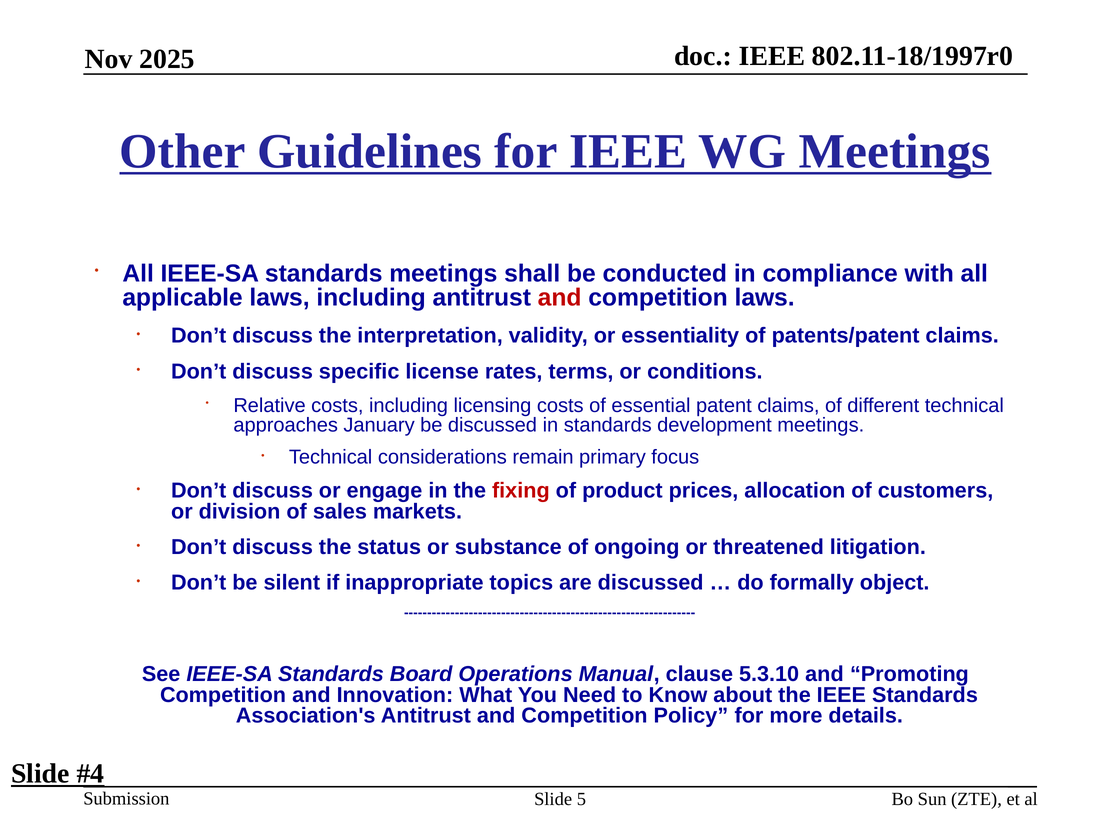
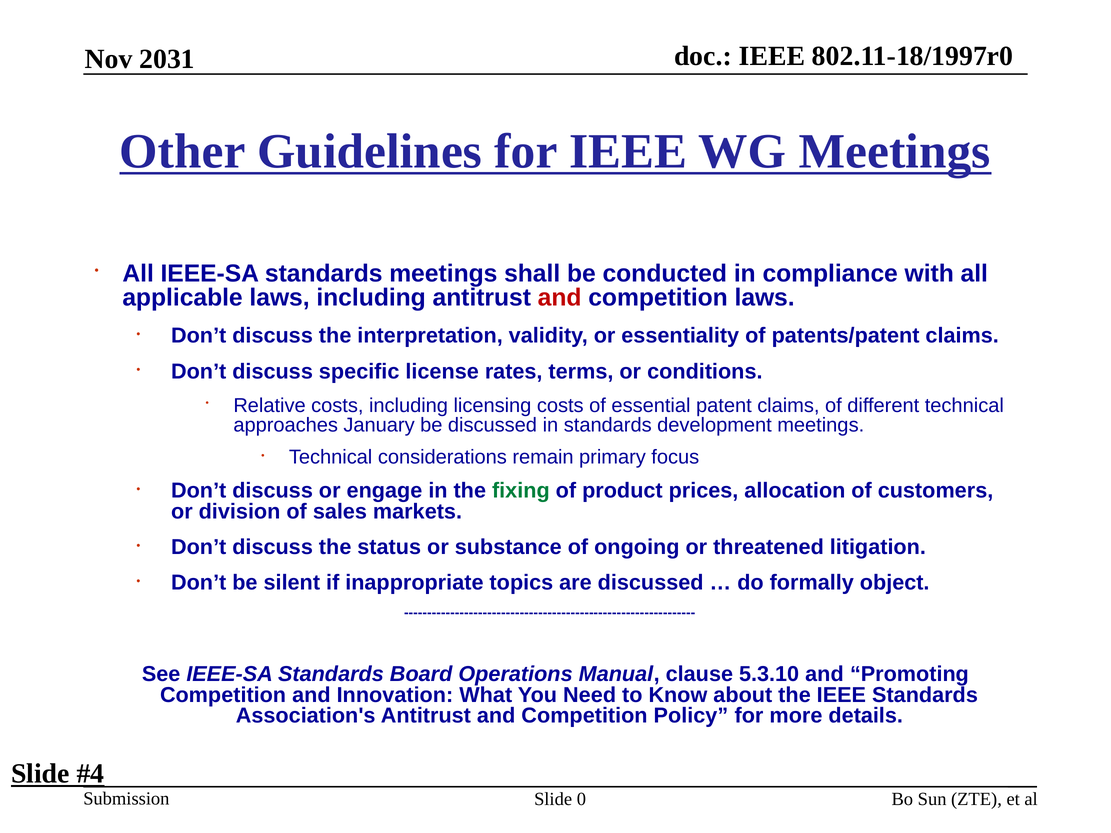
2025: 2025 -> 2031 (167, 59)
fixing colour: red -> green (521, 491)
5: 5 -> 0 (581, 799)
